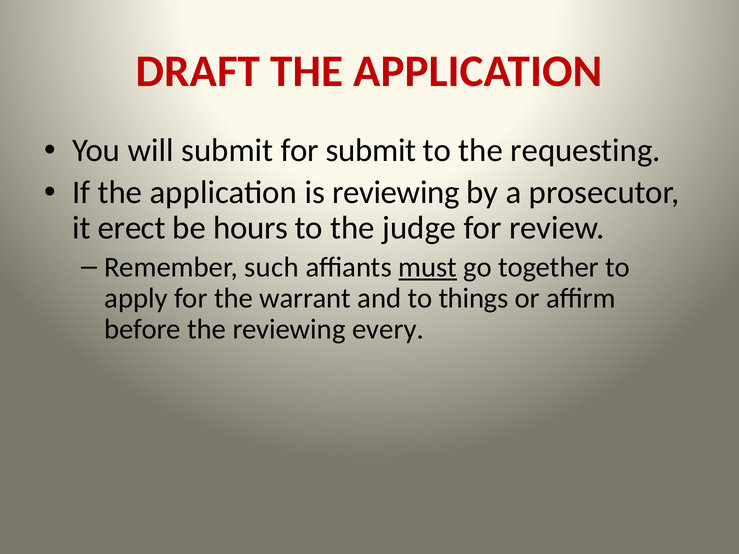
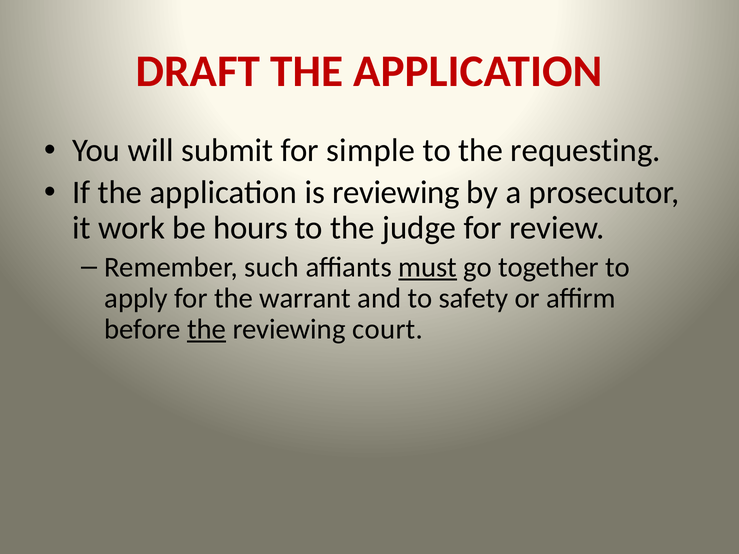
for submit: submit -> simple (371, 151)
erect: erect -> work (132, 228)
things: things -> safety (473, 298)
the underline: none -> present (207, 329)
every: every -> court (388, 329)
